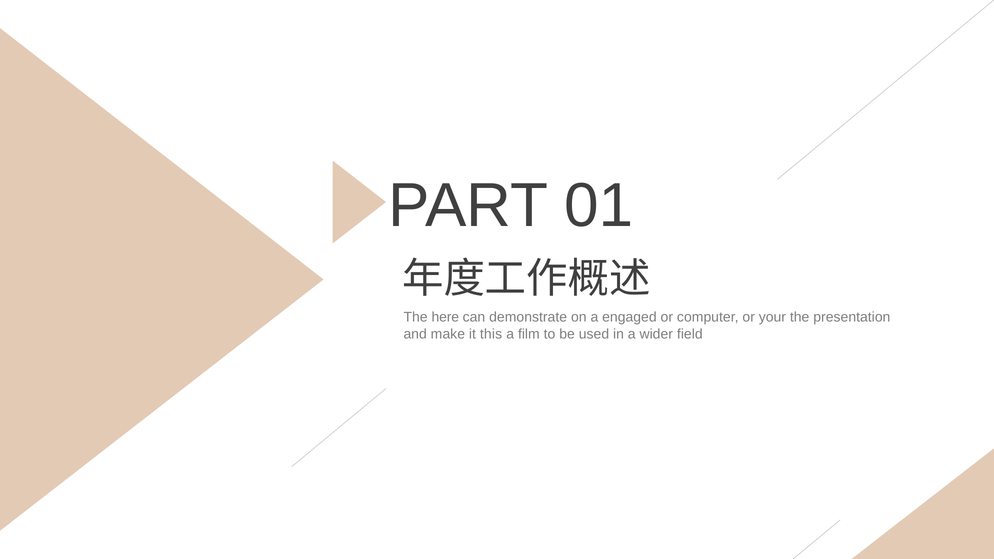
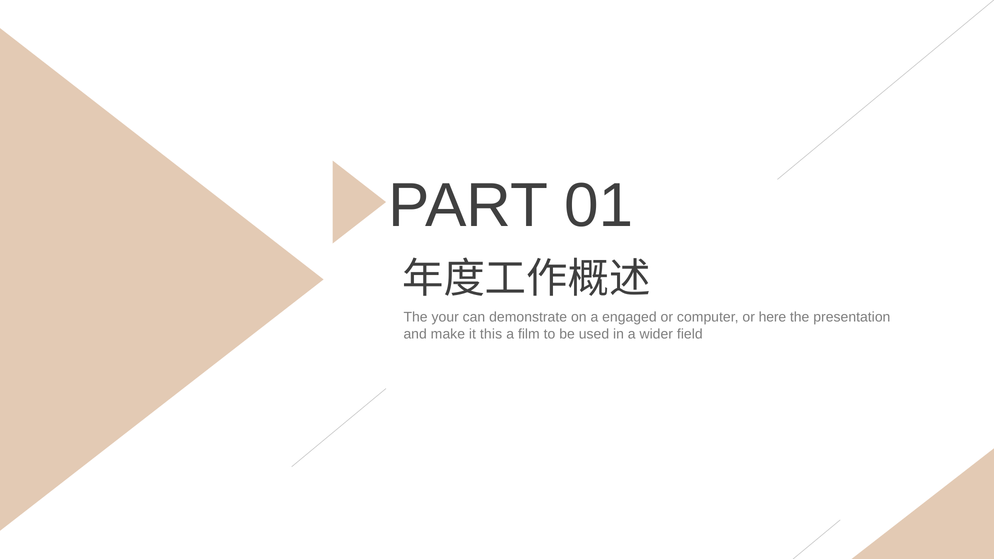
here: here -> your (445, 317)
your: your -> here (772, 317)
